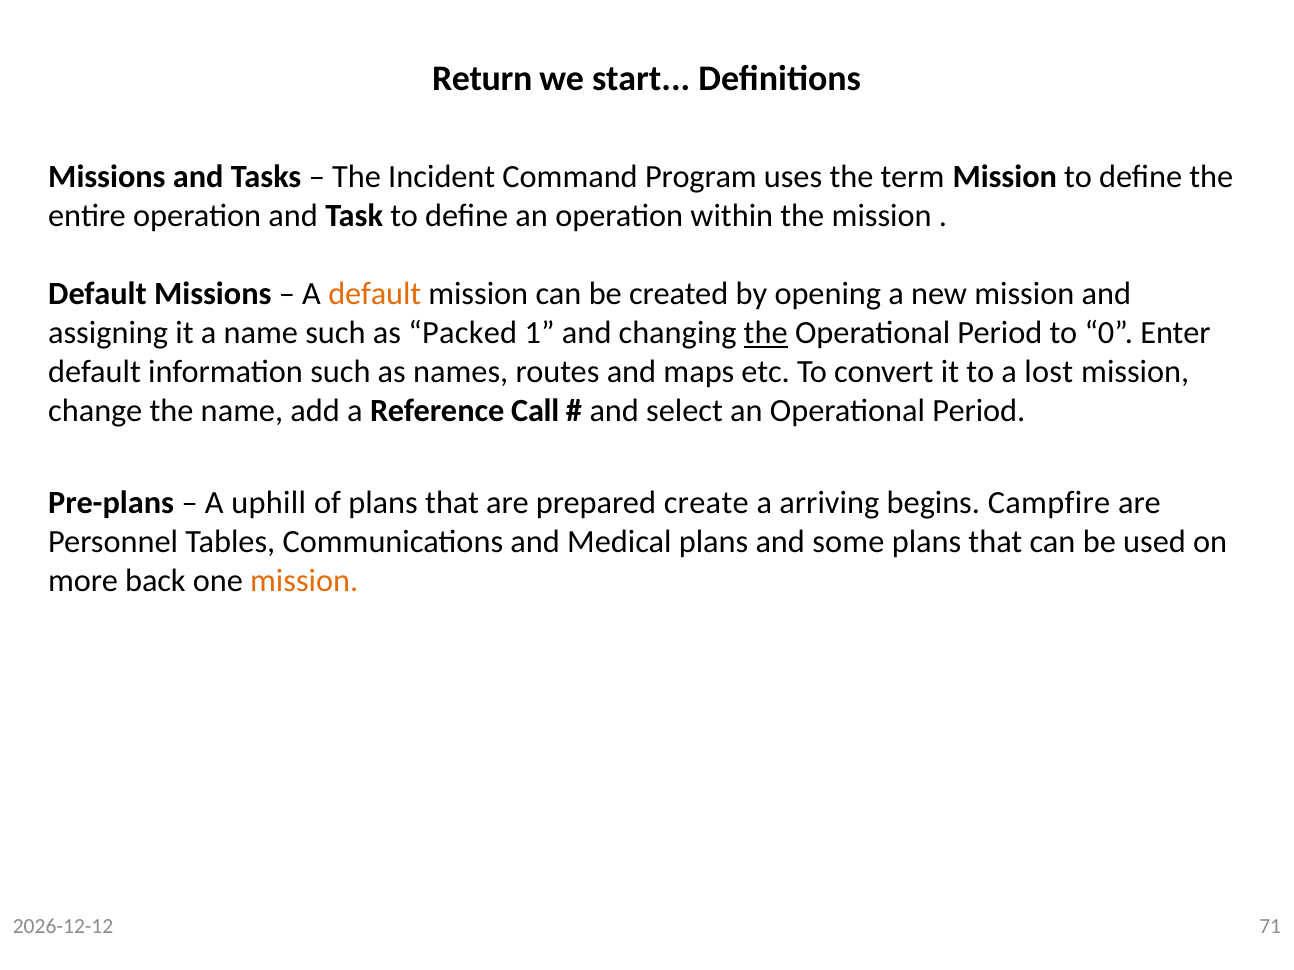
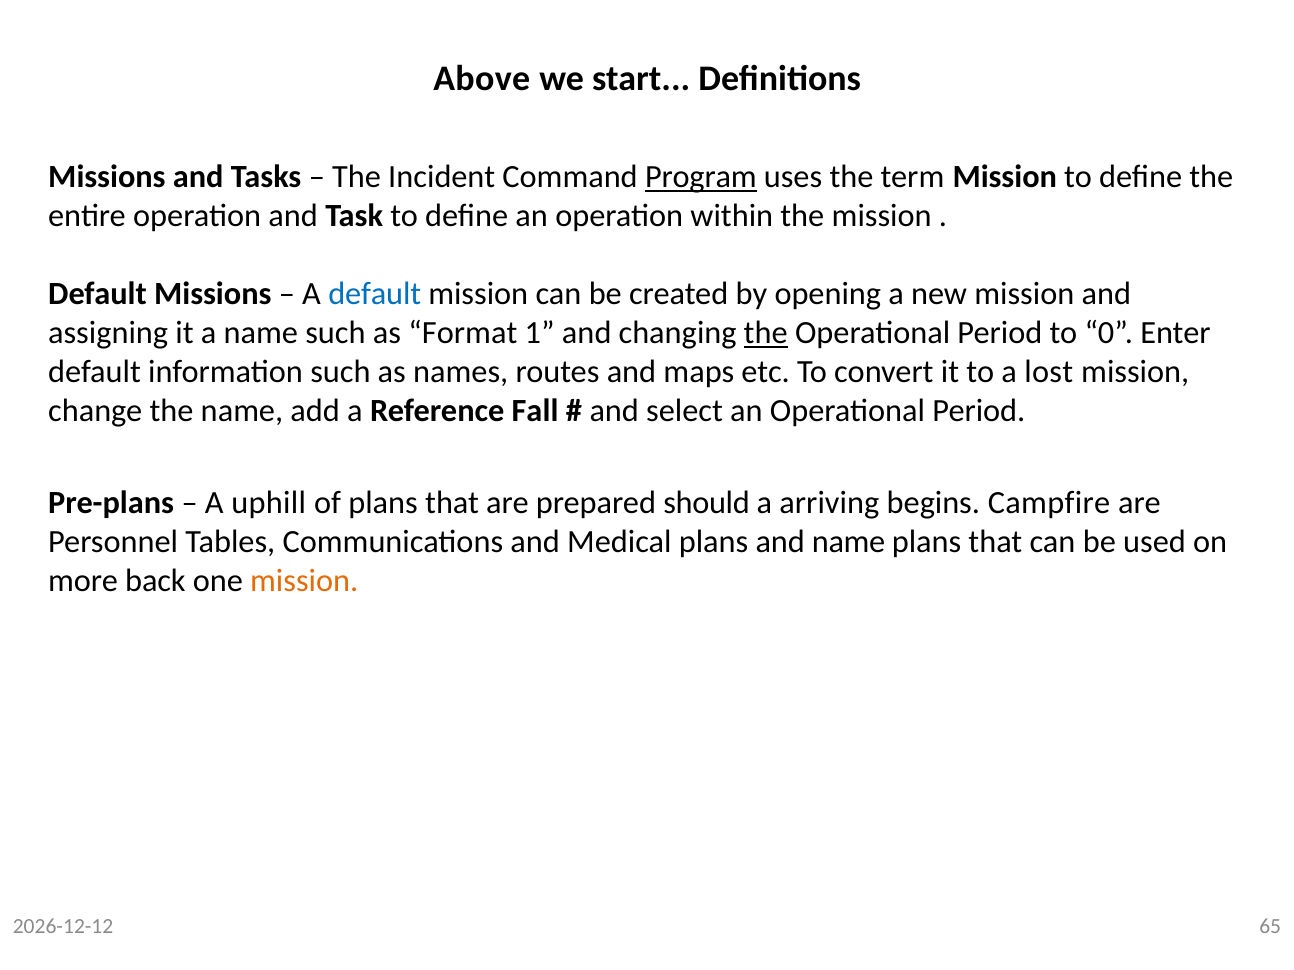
Return: Return -> Above (482, 79)
Program underline: none -> present (701, 177)
default colour: orange -> blue (375, 294)
Packed: Packed -> Format (463, 333)
Call: Call -> Fall (535, 411)
create: create -> should (707, 503)
and some: some -> name (849, 542)
71: 71 -> 65 (1270, 927)
